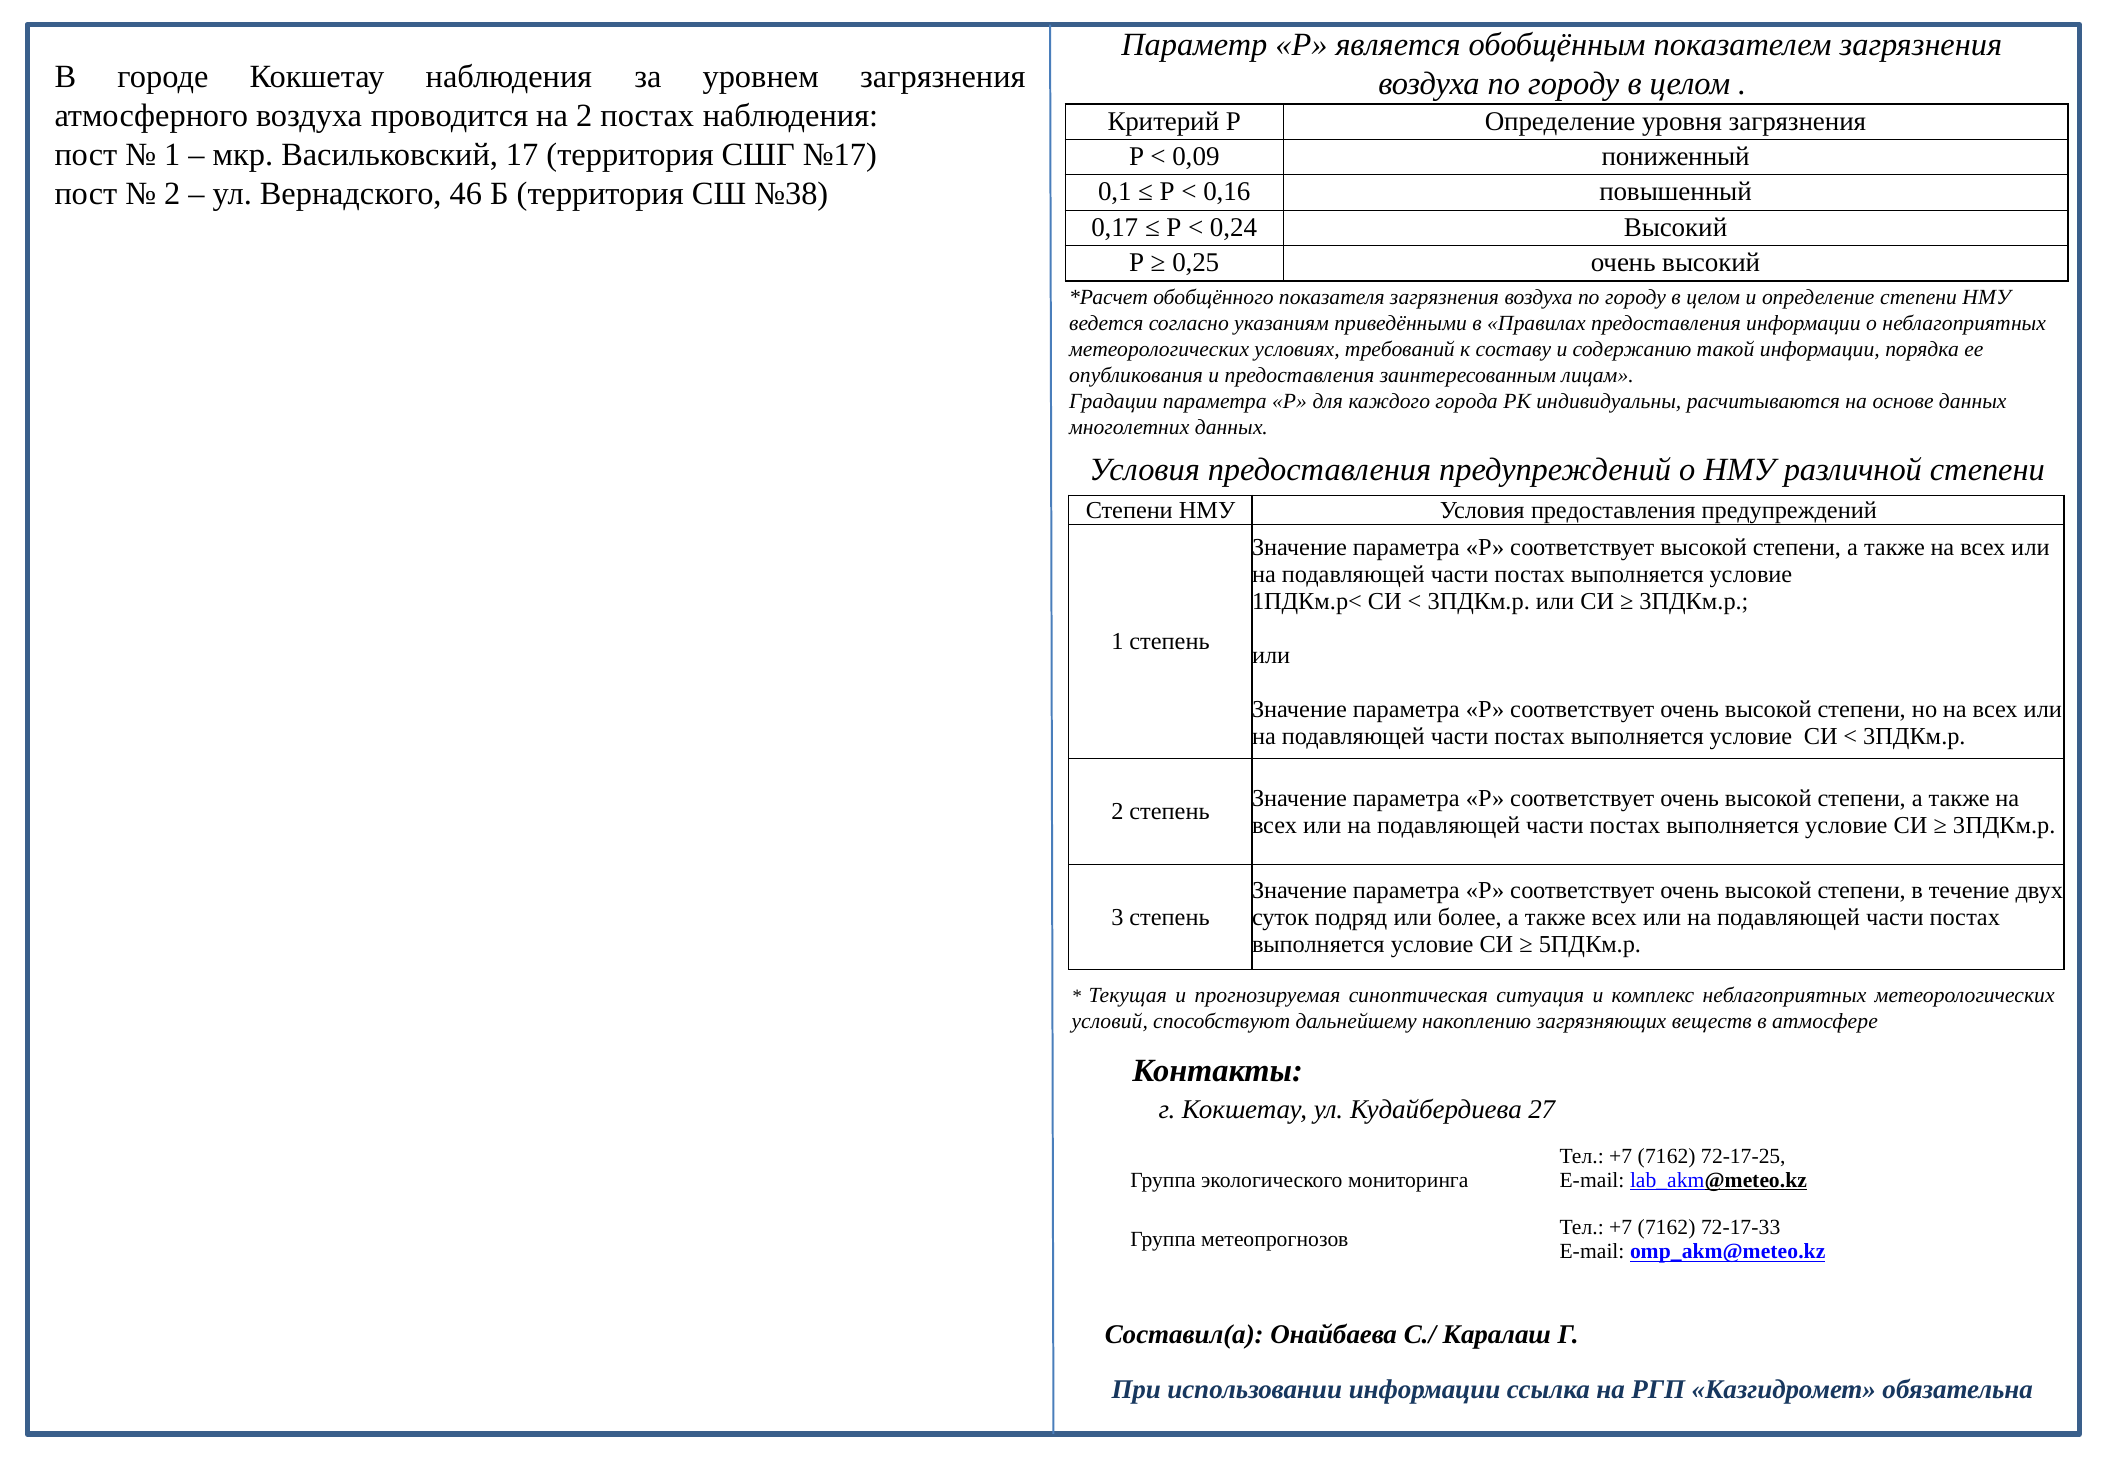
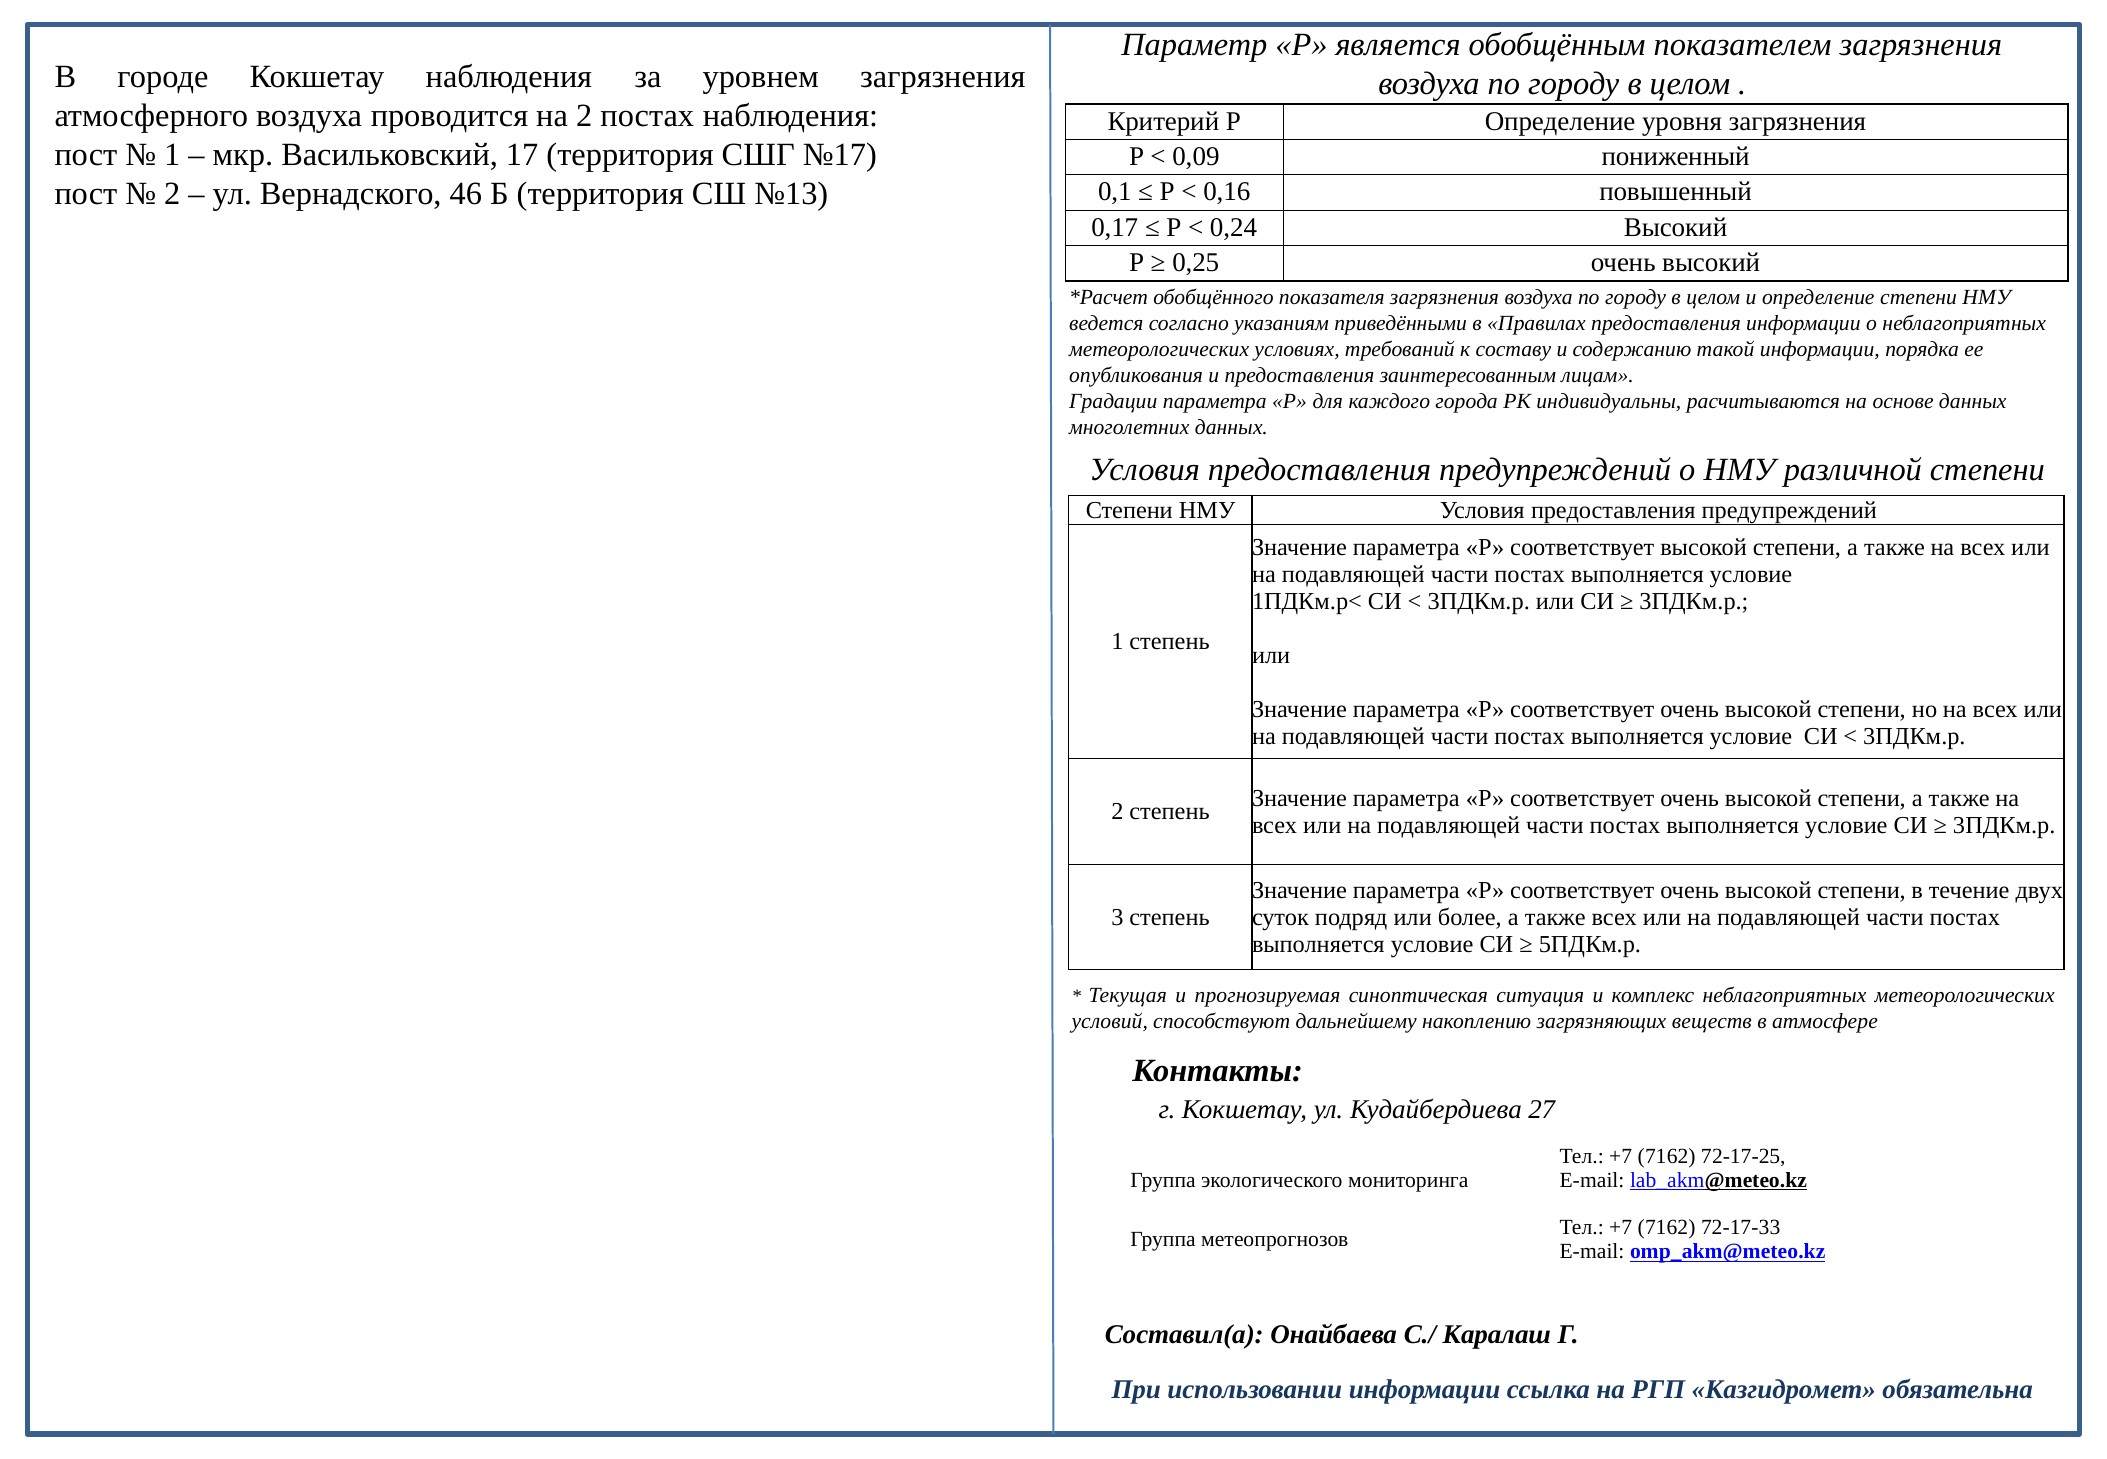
№38: №38 -> №13 (791, 193)
